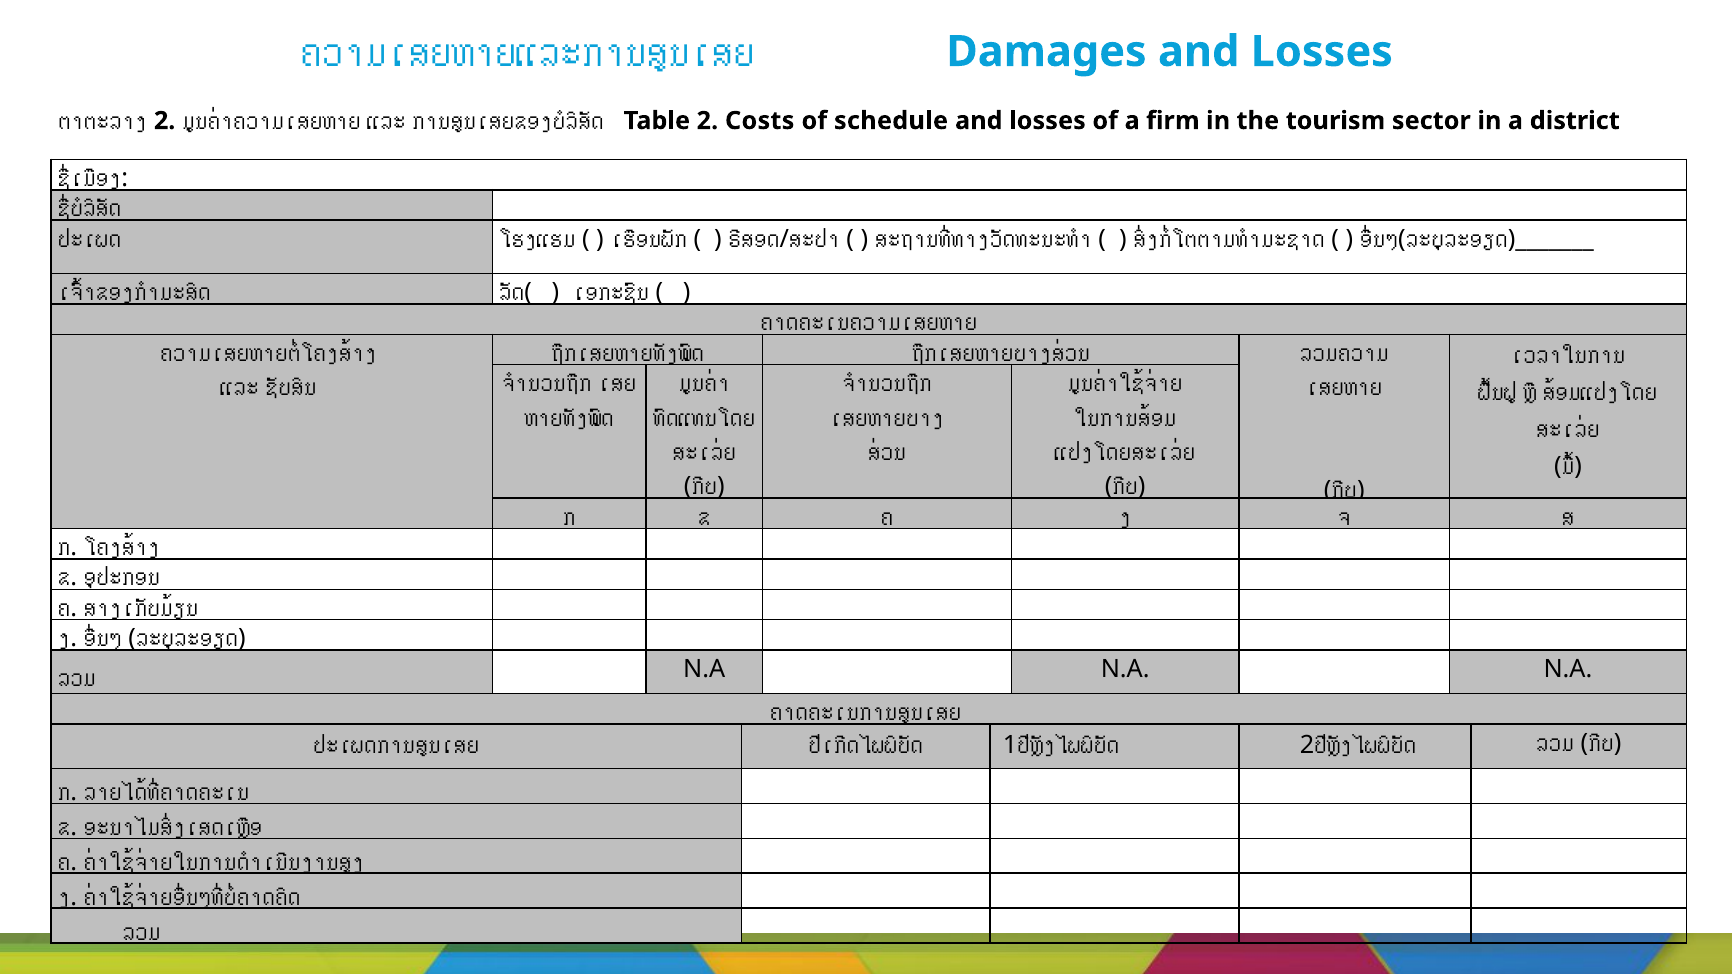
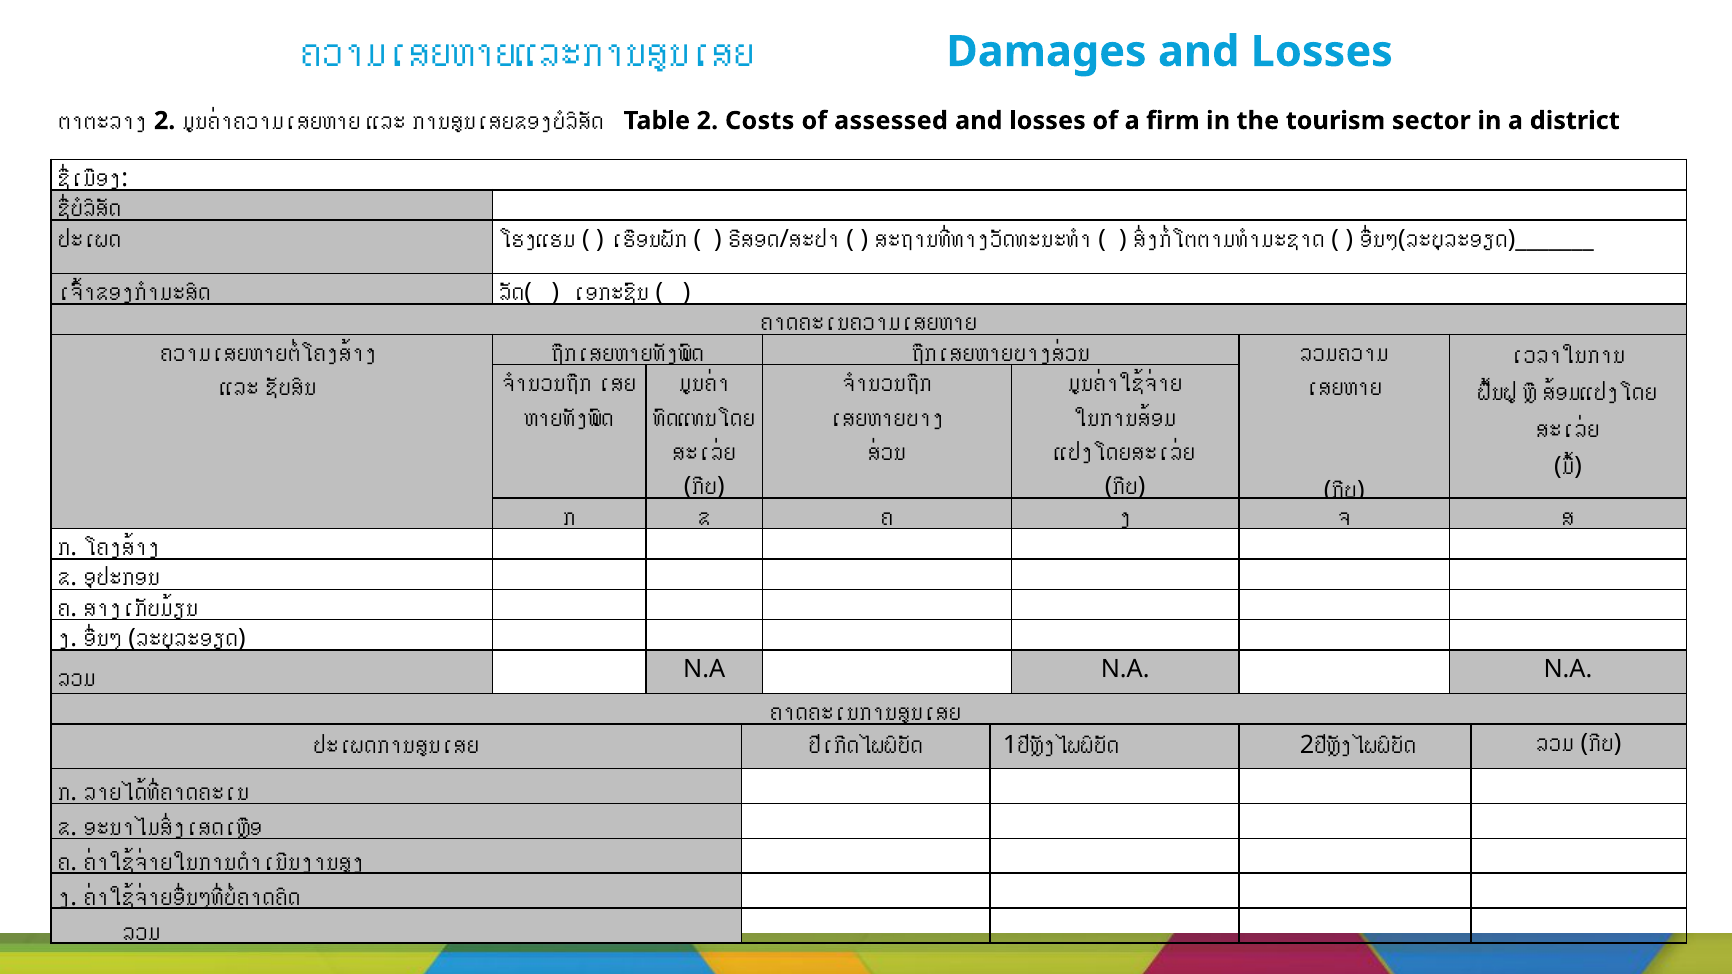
schedule: schedule -> assessed (891, 121)
